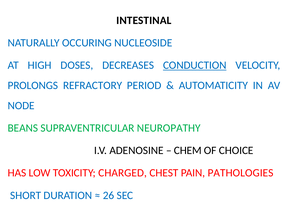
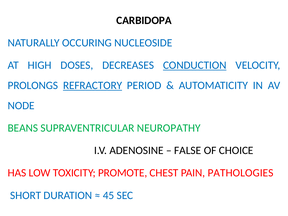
INTESTINAL: INTESTINAL -> CARBIDOPA (144, 20)
REFRACTORY underline: none -> present (93, 85)
CHEM: CHEM -> FALSE (188, 150)
CHARGED: CHARGED -> PROMOTE (123, 173)
26: 26 -> 45 (108, 195)
